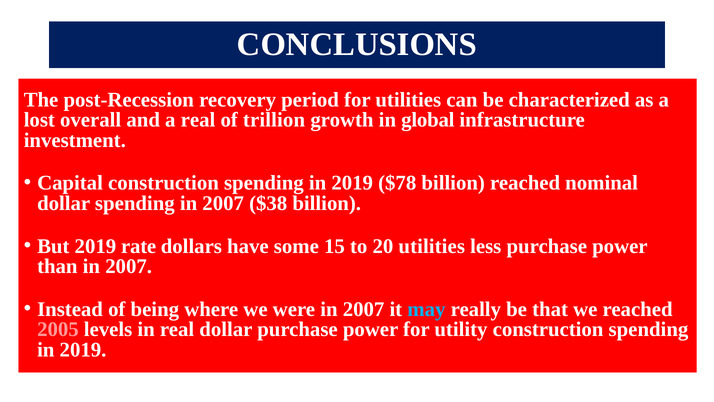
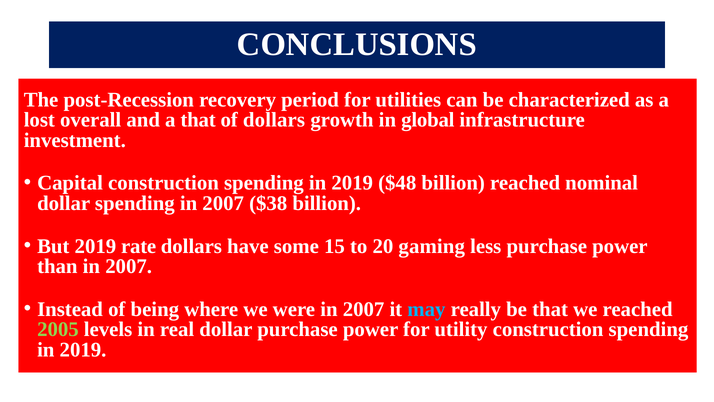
a real: real -> that (198, 120)
of trillion: trillion -> dollars (274, 120)
$78: $78 -> $48 (397, 183)
20 utilities: utilities -> gaming (432, 246)
2005 colour: pink -> light green (58, 329)
